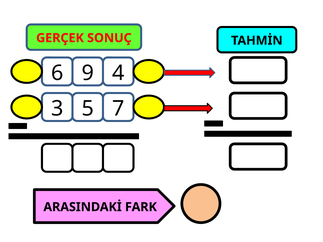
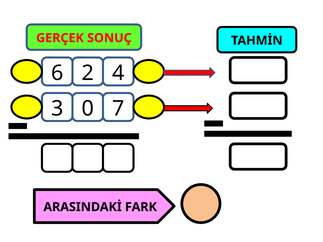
9: 9 -> 2 (88, 73)
5: 5 -> 0 (88, 109)
